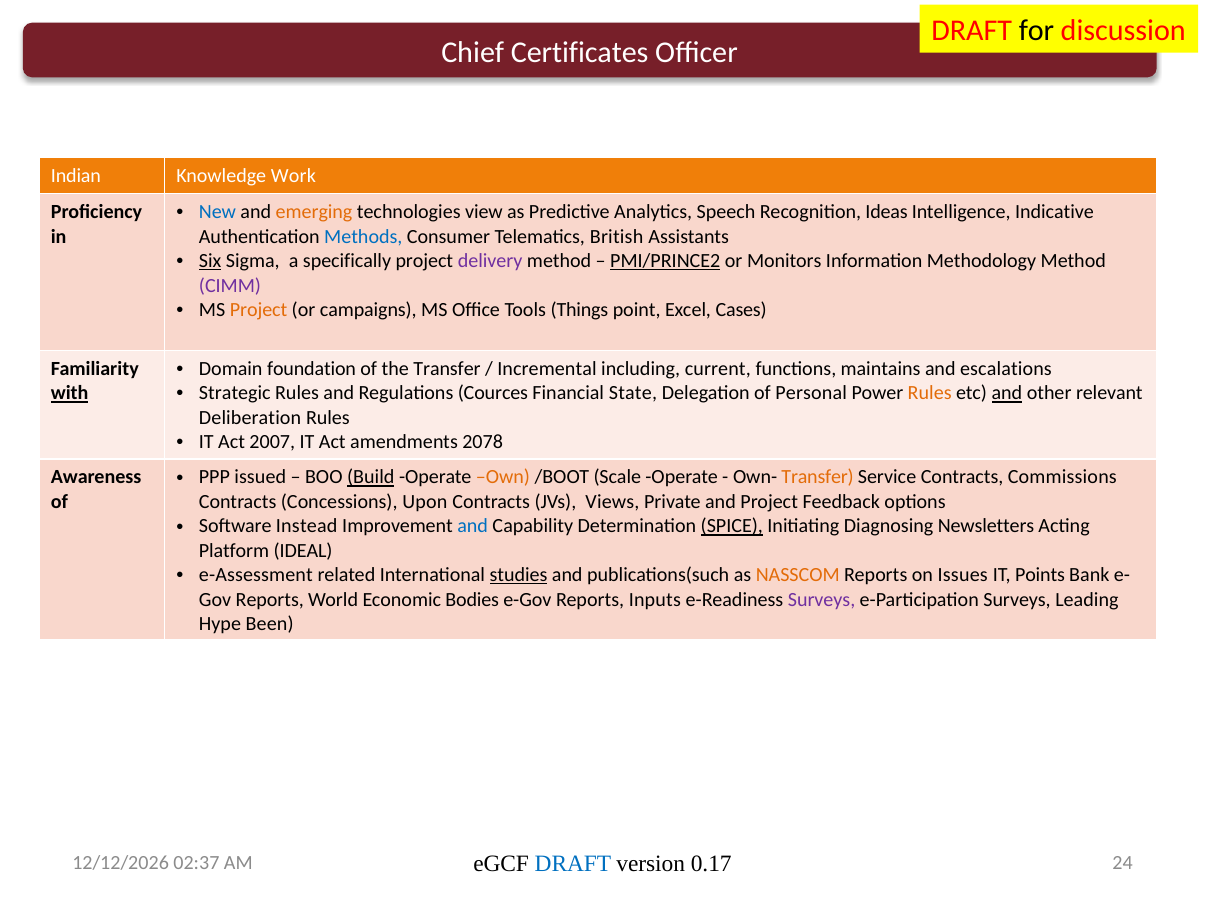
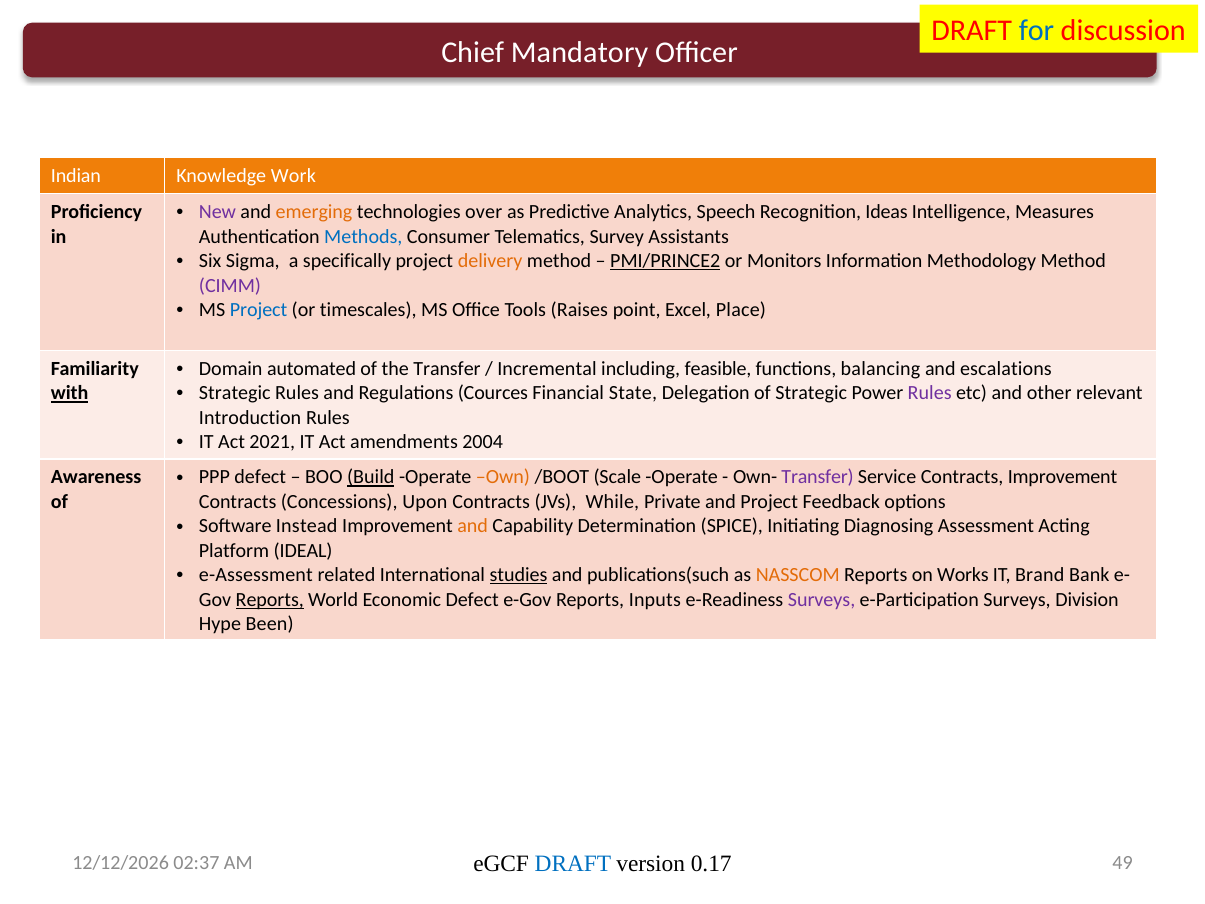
for colour: black -> blue (1037, 31)
Certificates: Certificates -> Mandatory (580, 52)
New colour: blue -> purple (218, 212)
view: view -> over (484, 212)
Indicative: Indicative -> Measures (1055, 212)
British: British -> Survey (617, 236)
Six underline: present -> none (210, 261)
delivery colour: purple -> orange (490, 261)
Project colour: orange -> blue (259, 310)
campaigns: campaigns -> timescales (368, 310)
Things: Things -> Raises (579, 310)
Cases: Cases -> Place (741, 310)
foundation: foundation -> automated (312, 369)
current: current -> feasible (718, 369)
maintains: maintains -> balancing (880, 369)
of Personal: Personal -> Strategic (811, 393)
Rules colour: orange -> purple (930, 393)
and underline: present -> none (1007, 393)
Deliberation: Deliberation -> Introduction (250, 418)
2007: 2007 -> 2021 (272, 442)
2078: 2078 -> 2004 (483, 442)
PPP issued: issued -> defect (260, 477)
Transfer colour: orange -> purple (818, 477)
Contracts Commissions: Commissions -> Improvement (1063, 477)
Views: Views -> While (612, 502)
and colour: blue -> orange (473, 526)
SPICE underline: present -> none (732, 526)
Newsletters: Newsletters -> Assessment (986, 526)
Issues: Issues -> Works (963, 575)
Points: Points -> Brand (1040, 575)
Reports underline: none -> present (270, 600)
Economic Bodies: Bodies -> Defect (472, 600)
Leading: Leading -> Division (1087, 600)
24: 24 -> 49 (1123, 863)
